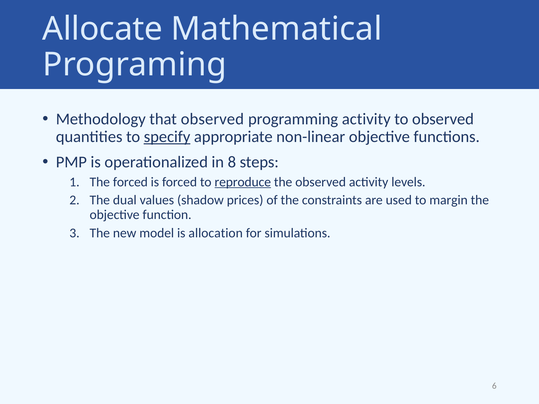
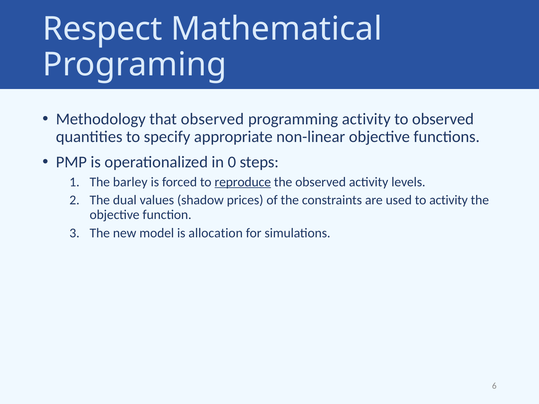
Allocate: Allocate -> Respect (102, 29)
specify underline: present -> none (167, 137)
8: 8 -> 0 (232, 162)
The forced: forced -> barley (130, 182)
to margin: margin -> activity (449, 200)
